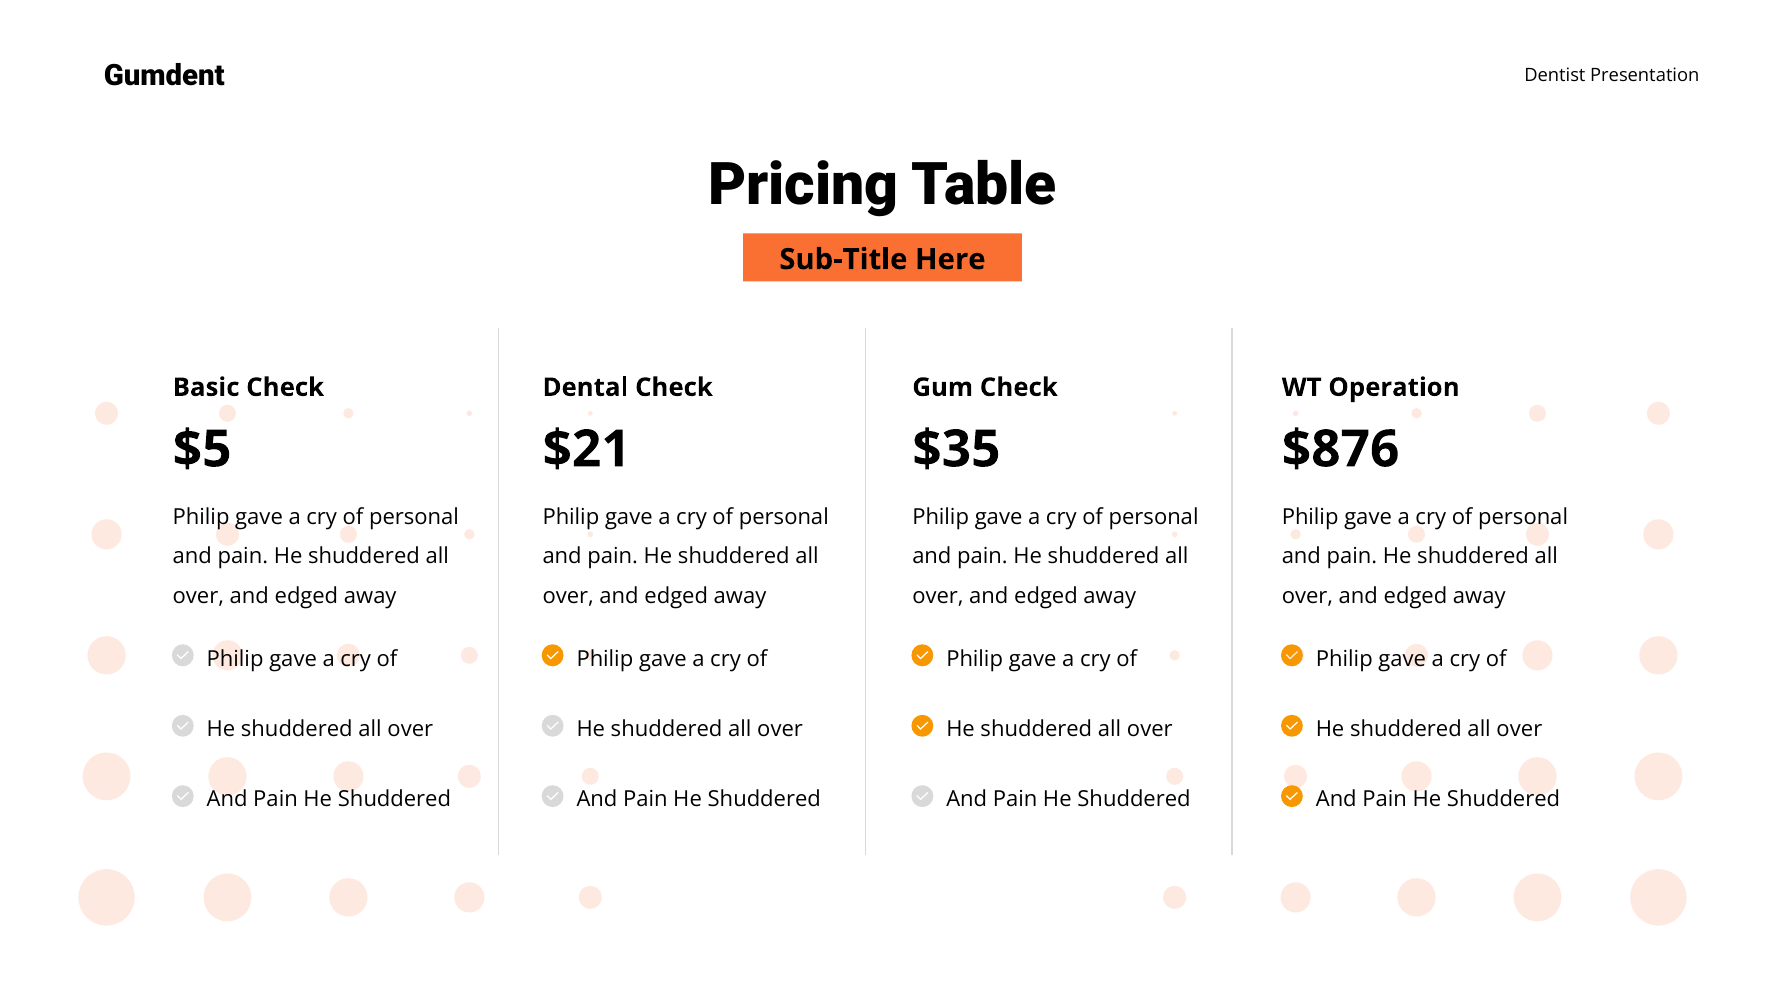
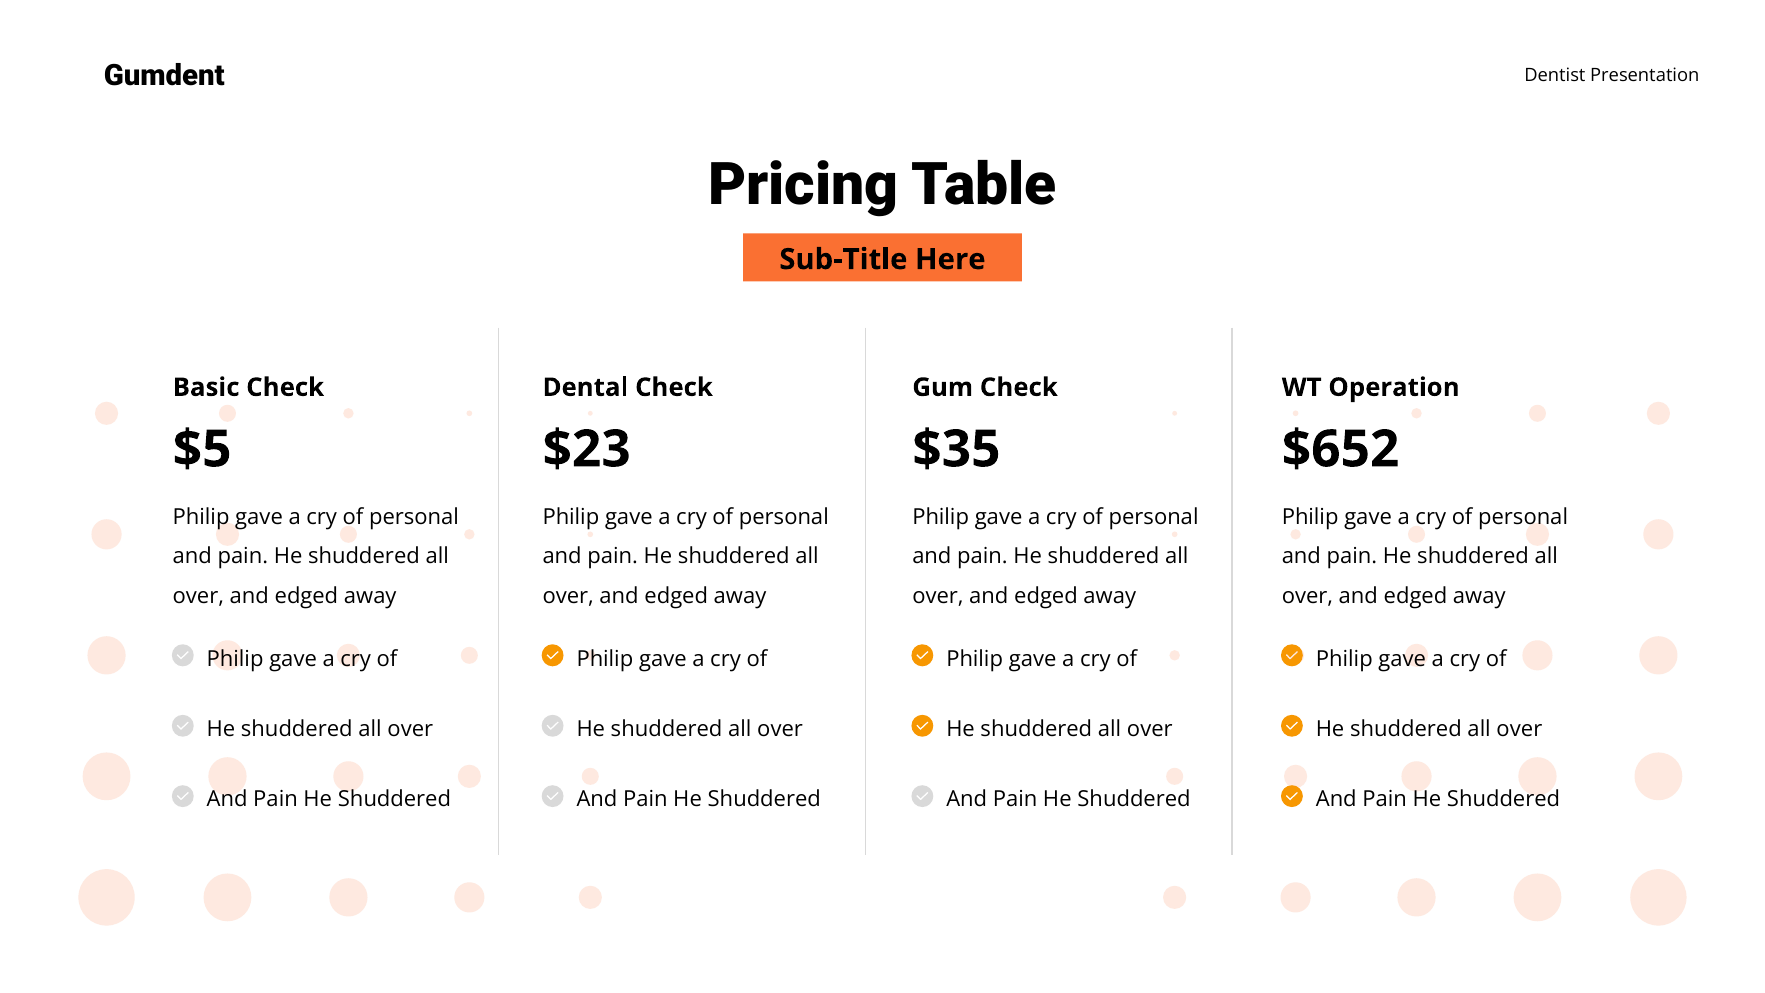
$21: $21 -> $23 (587, 449)
$876: $876 -> $652 (1341, 449)
